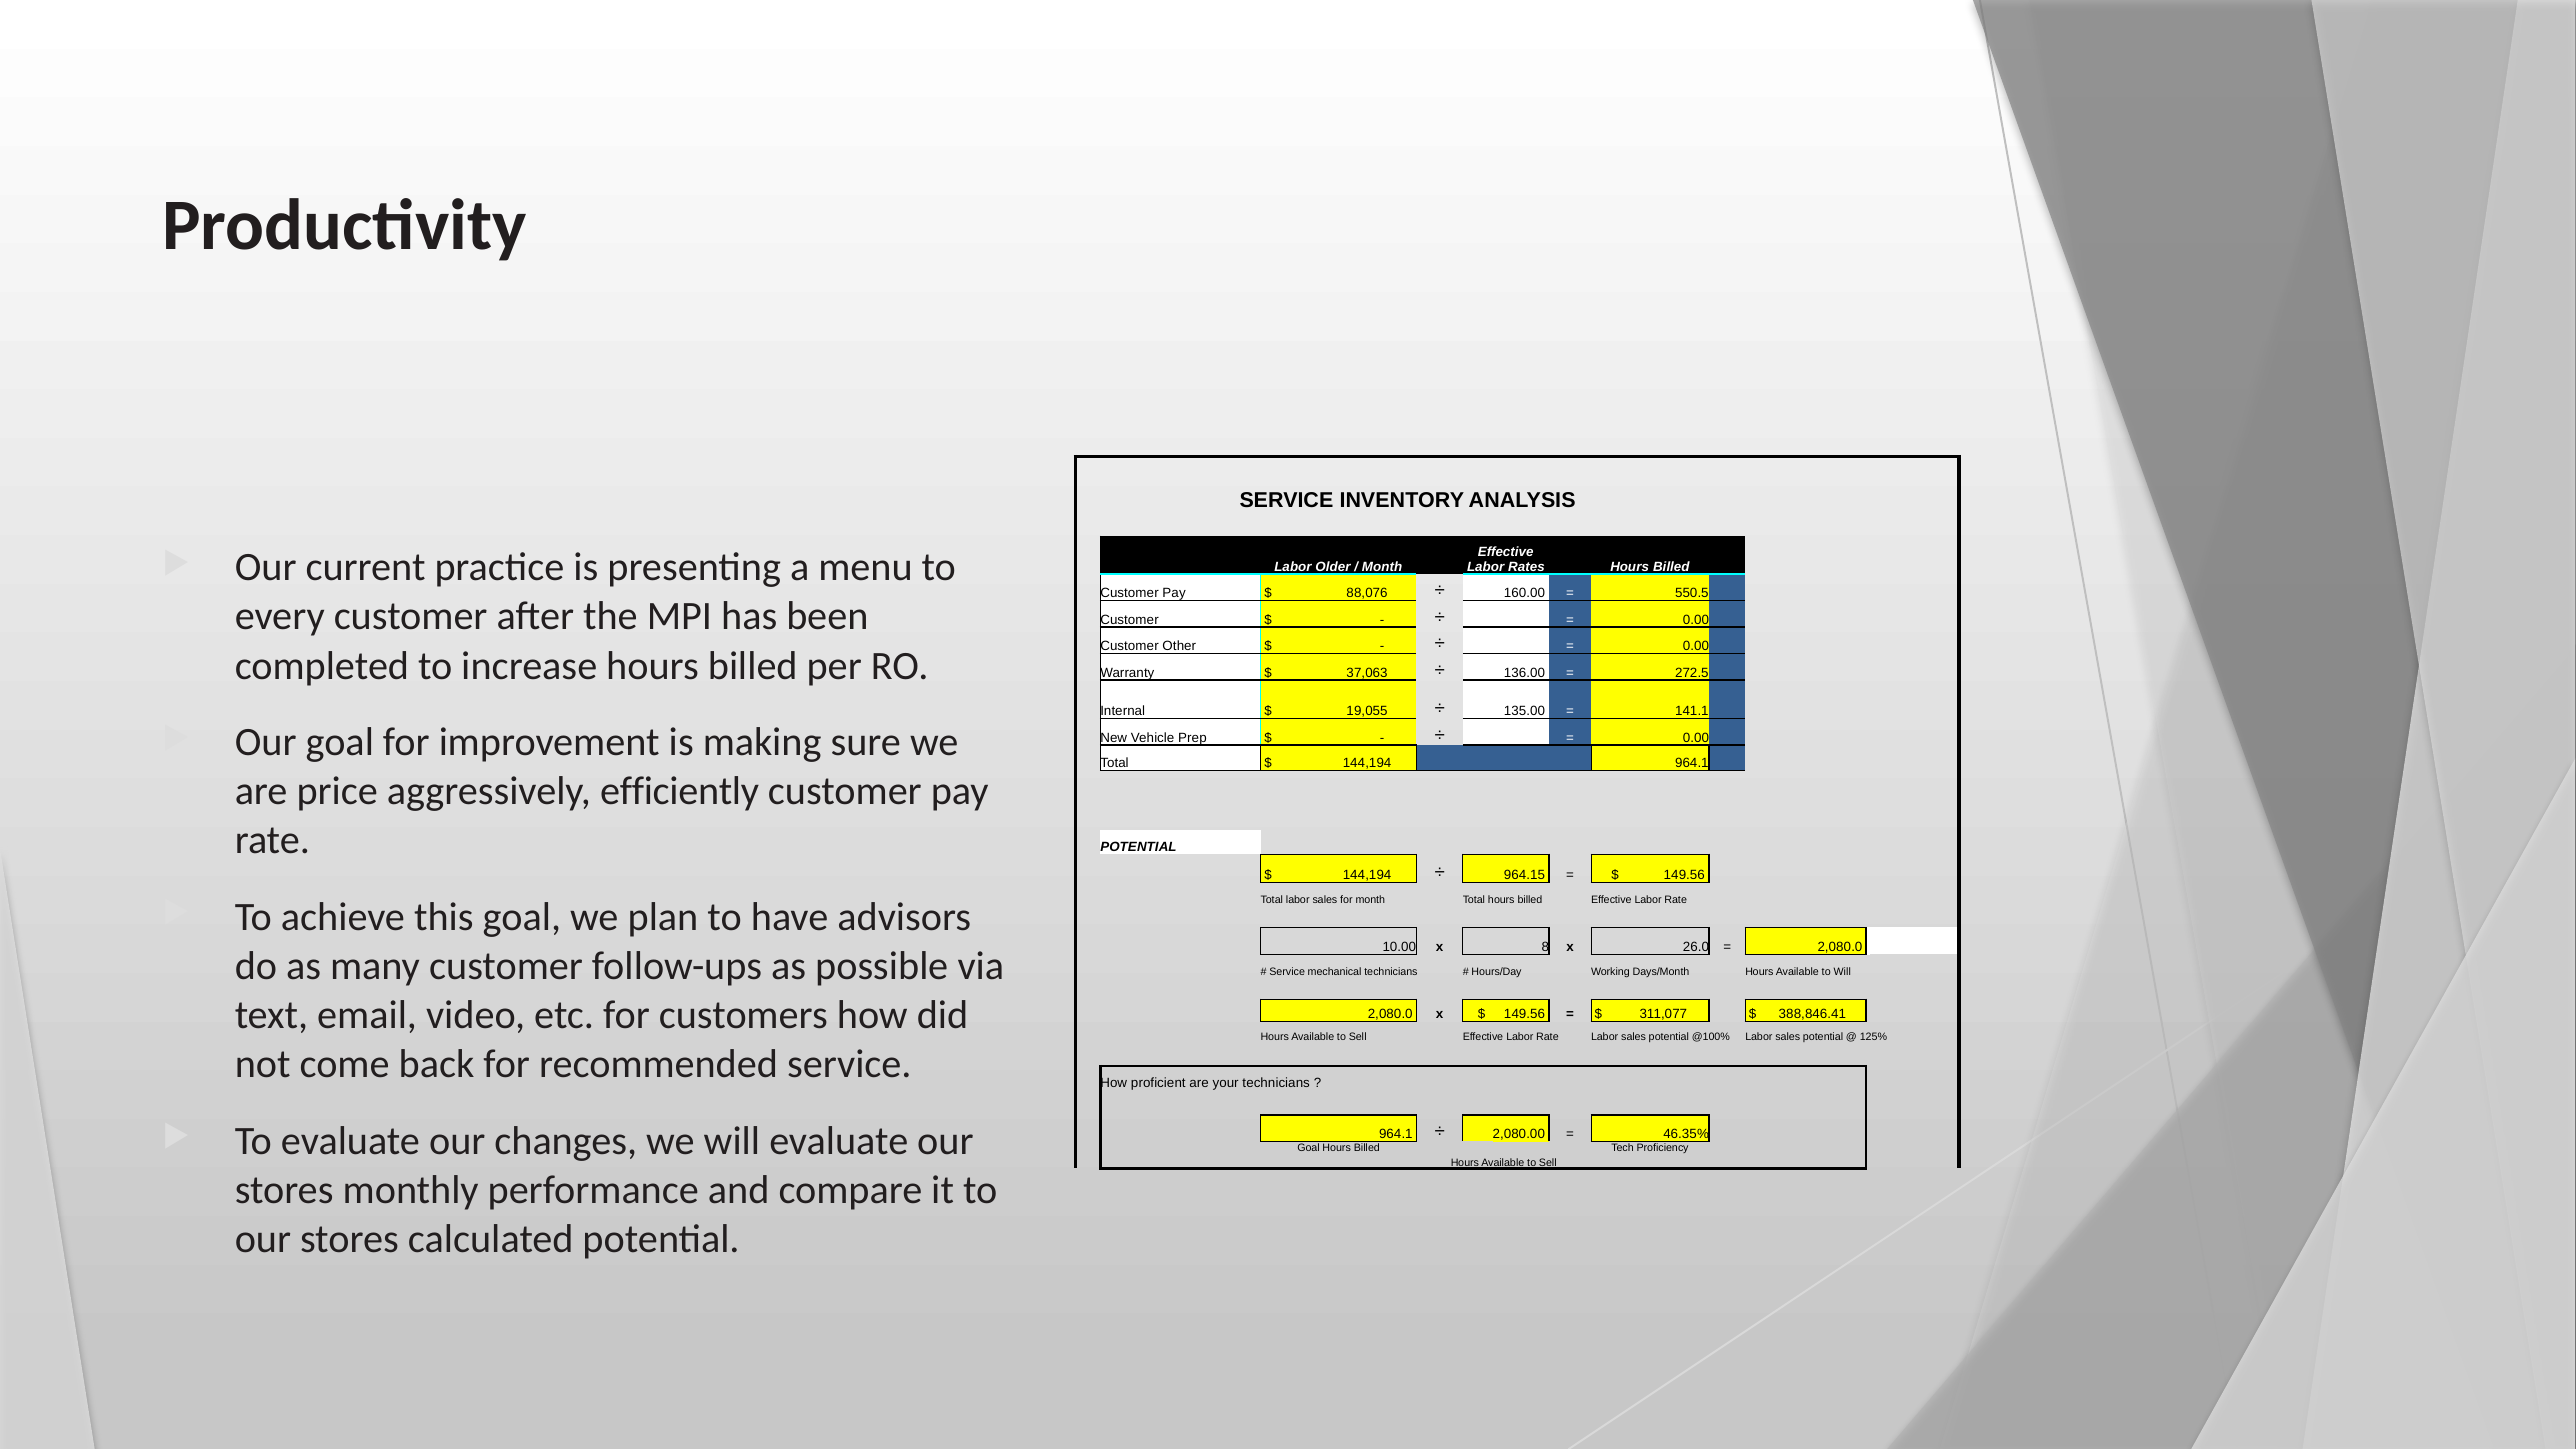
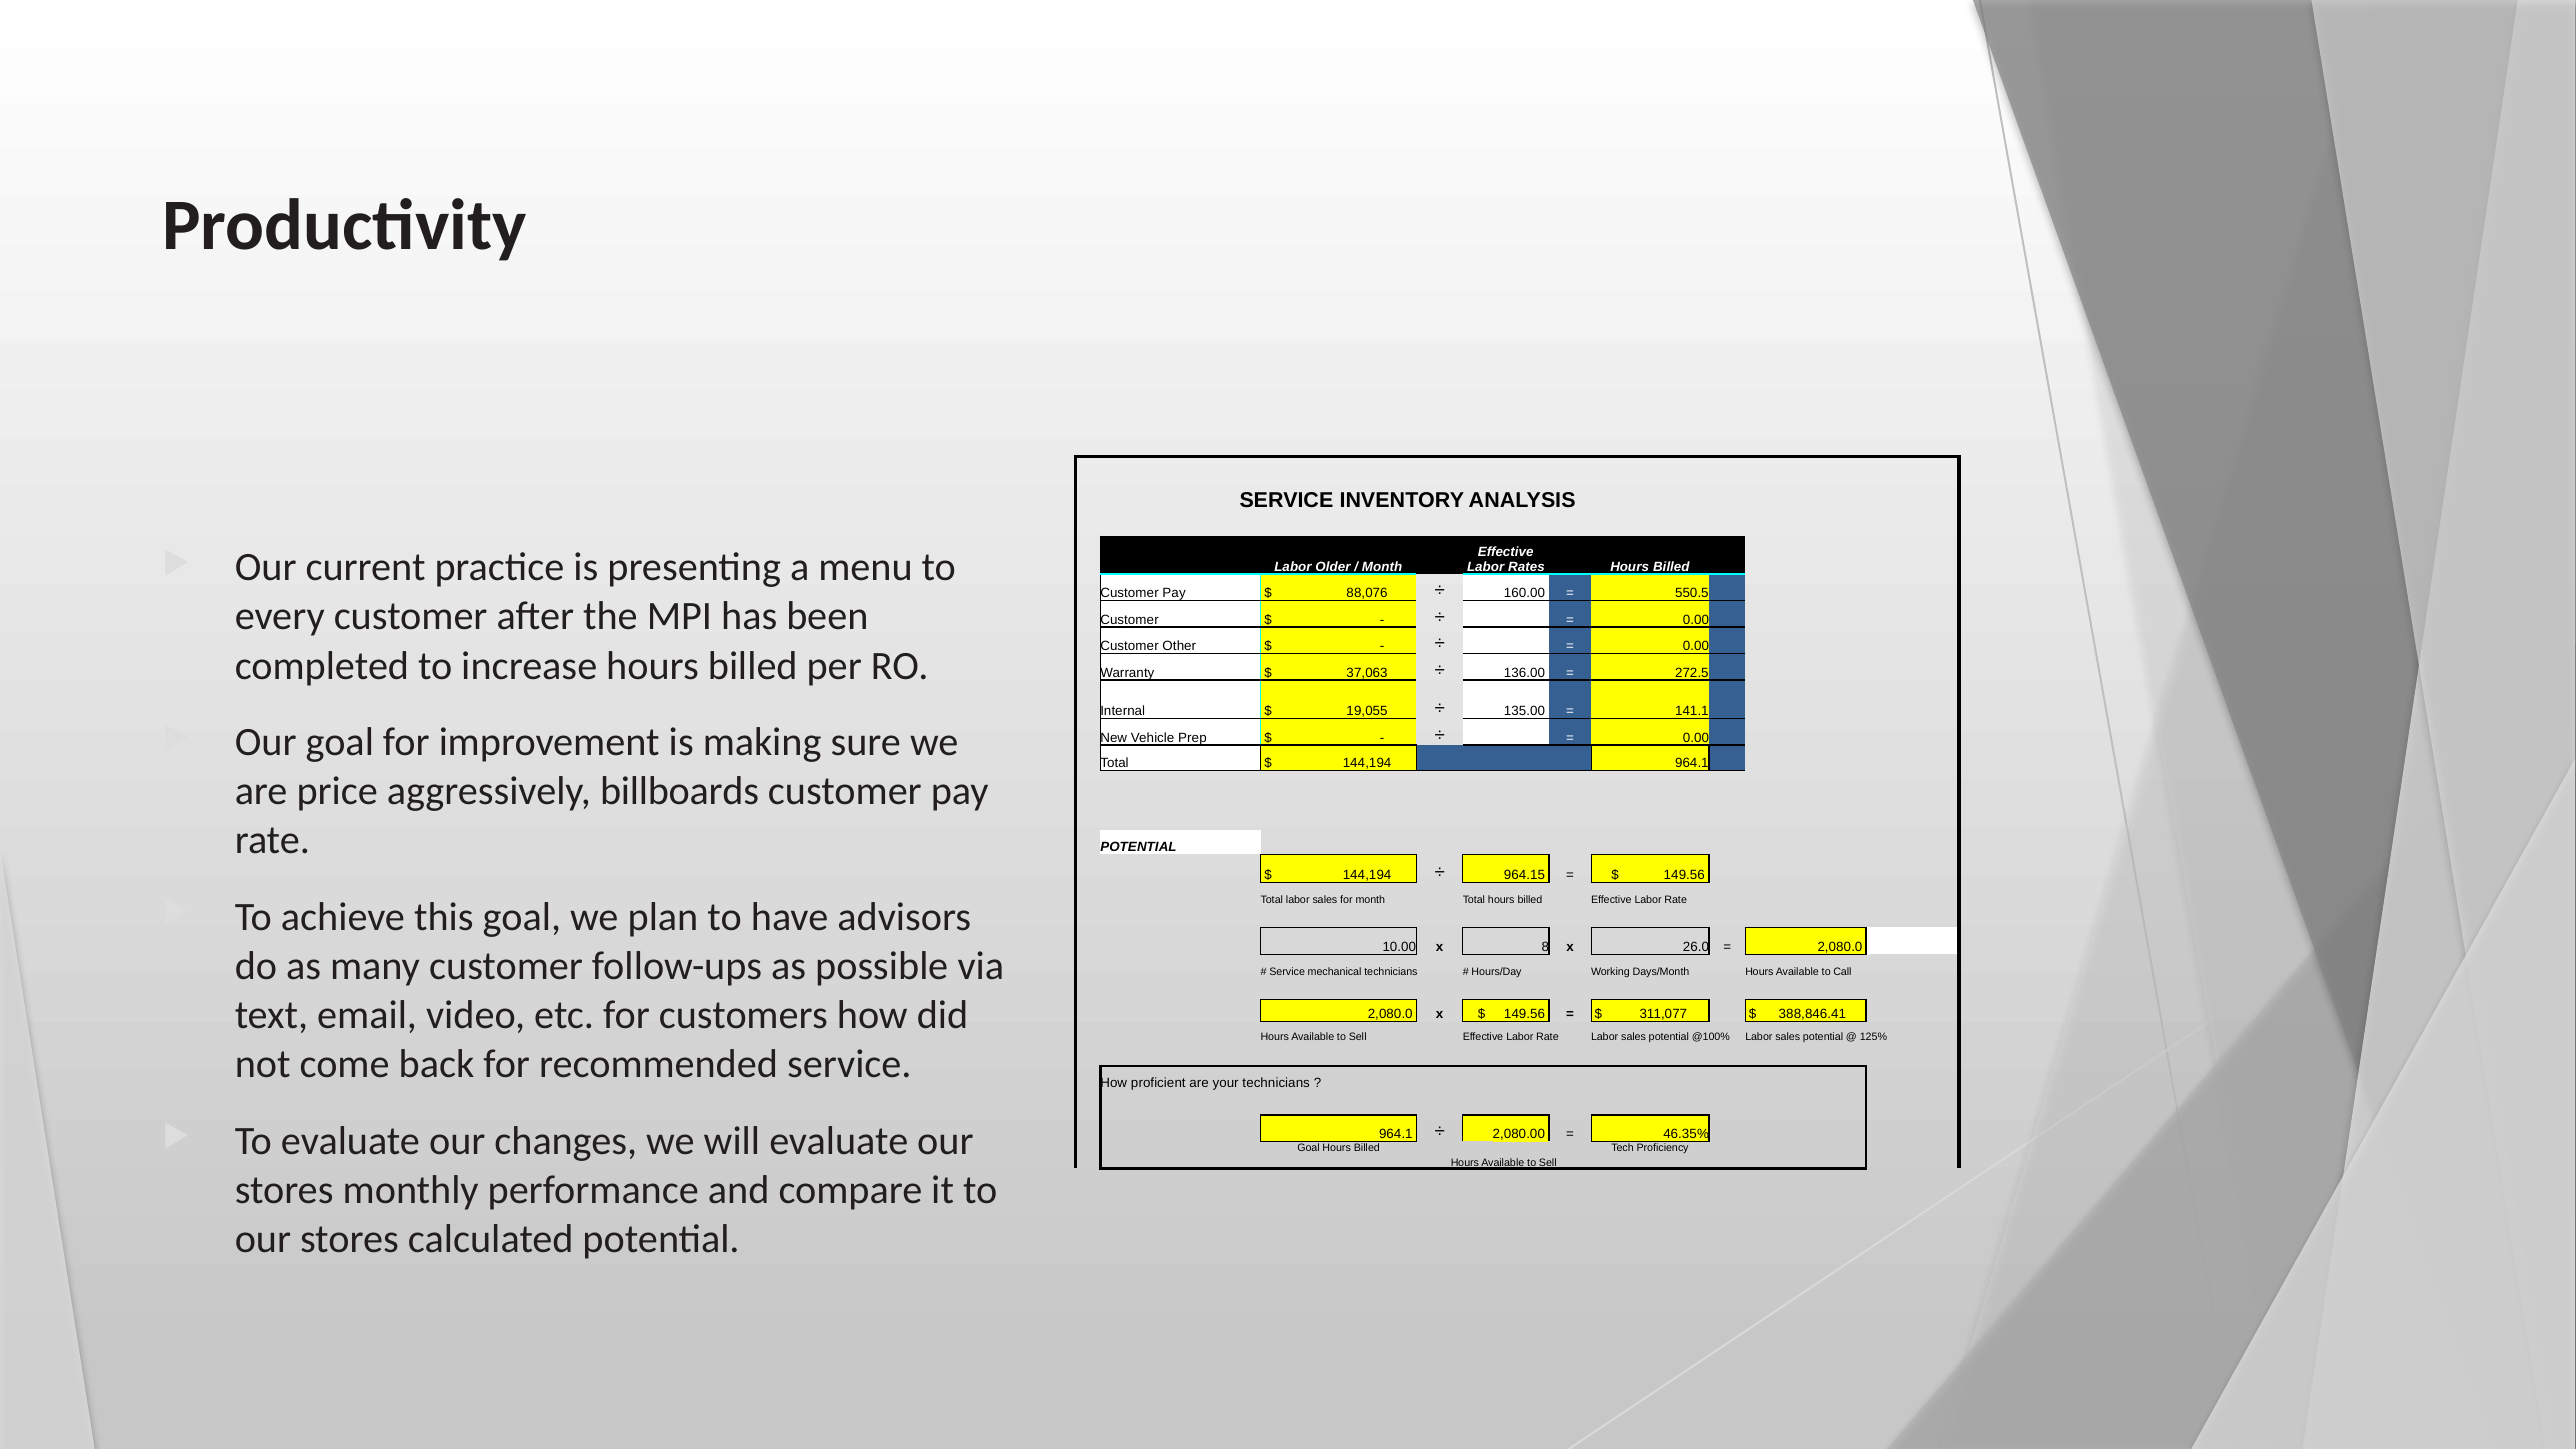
efficiently: efficiently -> billboards (680, 791)
to Will: Will -> Call (1842, 972)
